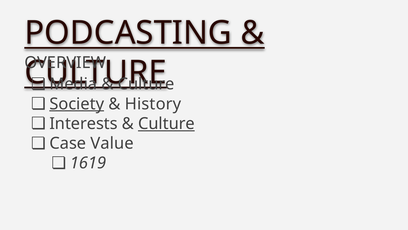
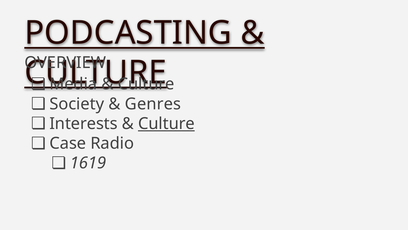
Society underline: present -> none (77, 104)
History: History -> Genres (153, 104)
Value: Value -> Radio (112, 143)
